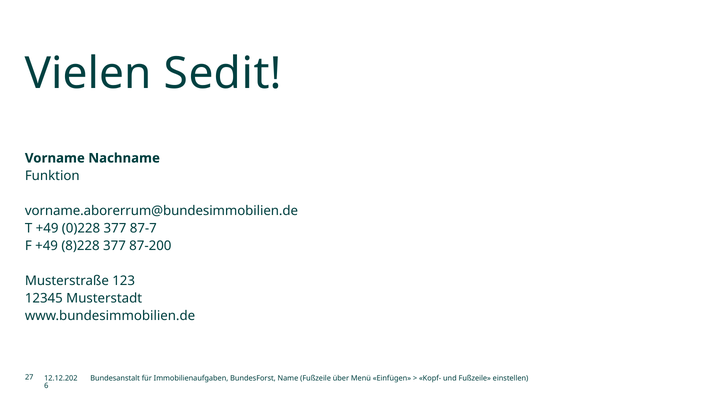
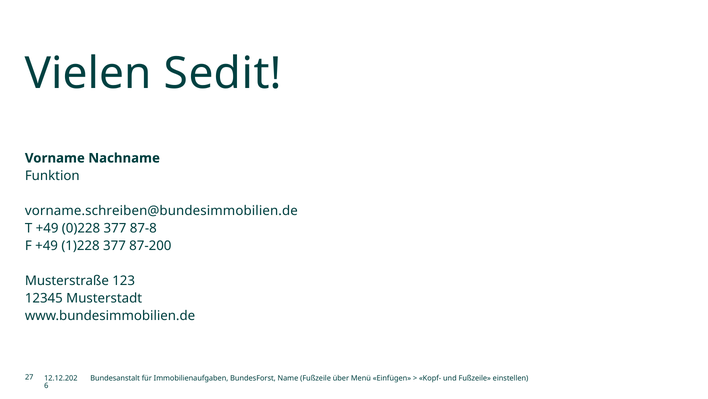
vorname.aborerrum@bundesimmobilien.de: vorname.aborerrum@bundesimmobilien.de -> vorname.schreiben@bundesimmobilien.de (161, 210)
87-7: 87-7 -> 87-8 (143, 228)
8)228: 8)228 -> 1)228 (81, 245)
